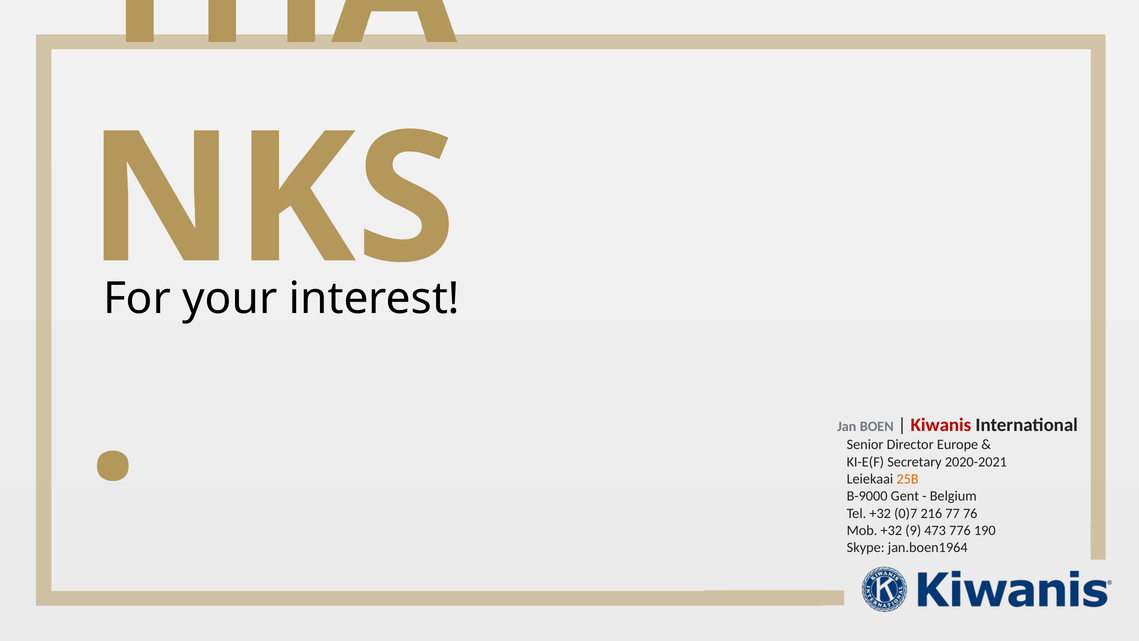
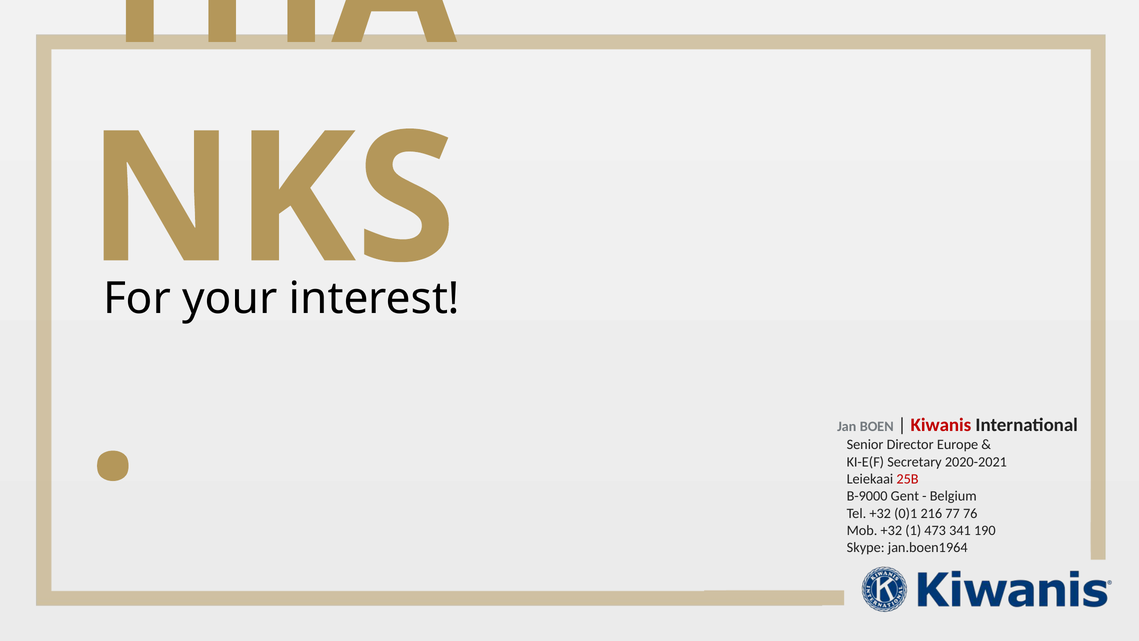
25B colour: orange -> red (908, 479)
0)7: 0)7 -> 0)1 (906, 513)
9: 9 -> 1 (913, 530)
776: 776 -> 341 (960, 530)
